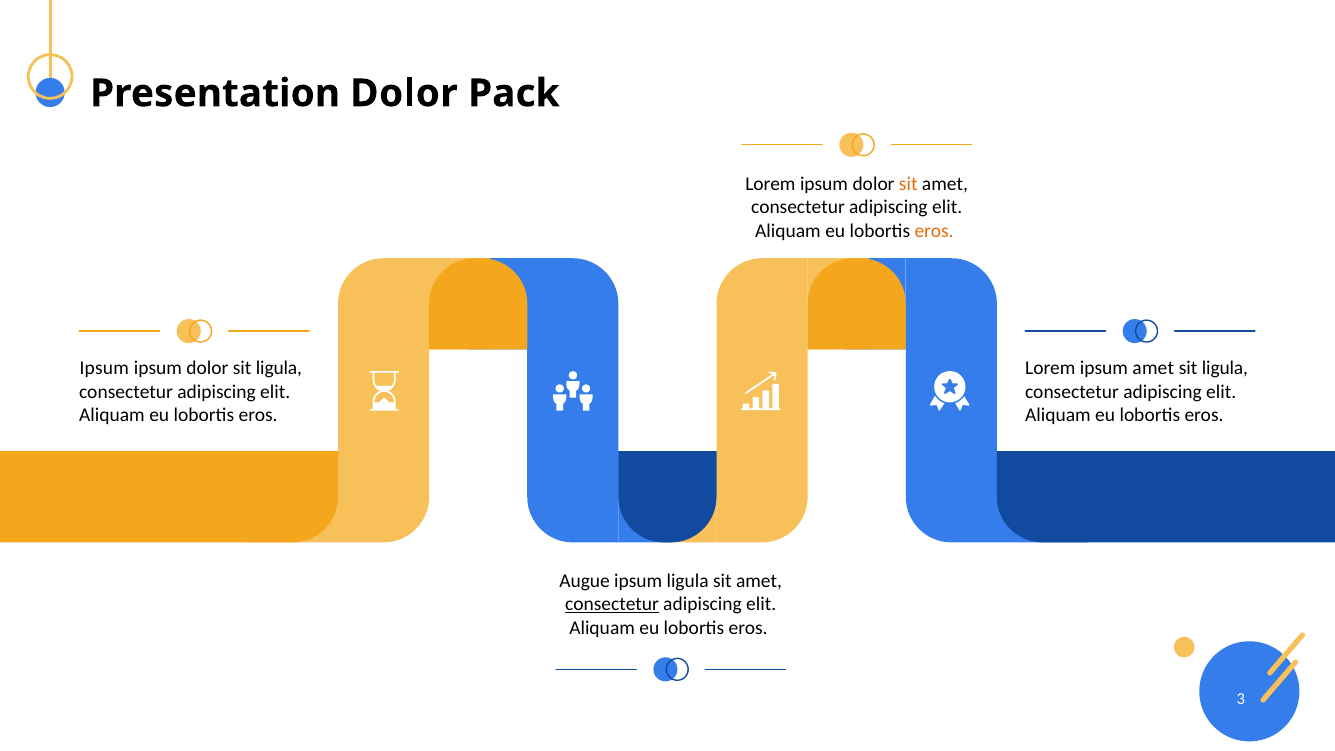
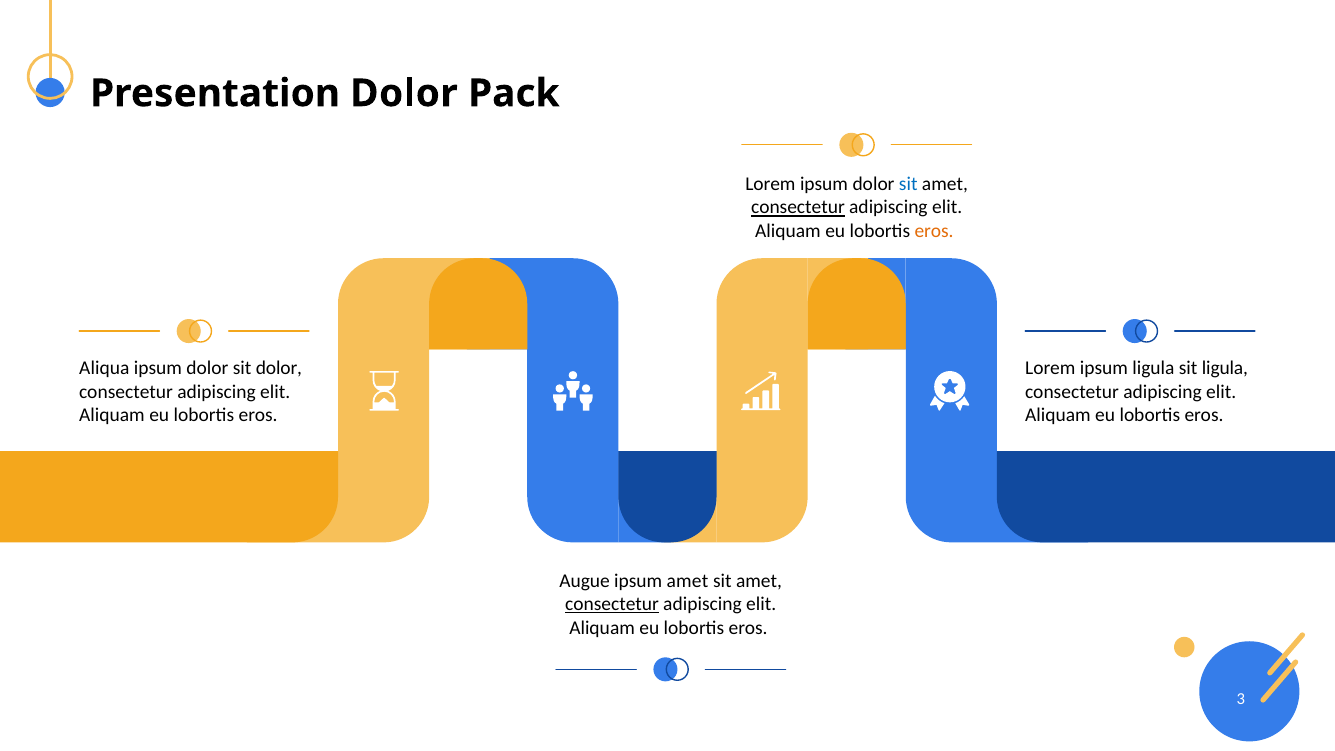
sit colour: orange -> blue (908, 184)
consectetur underline: none -> present (798, 208)
Ipsum: Ipsum -> Aliqua (104, 369)
dolor sit ligula: ligula -> dolor (279, 369)
ipsum amet: amet -> ligula (1153, 369)
ipsum ligula: ligula -> amet (687, 581)
